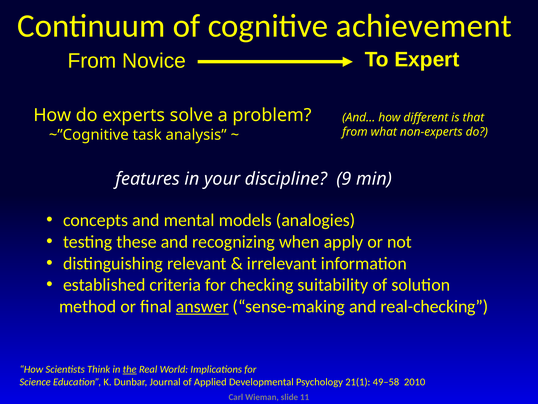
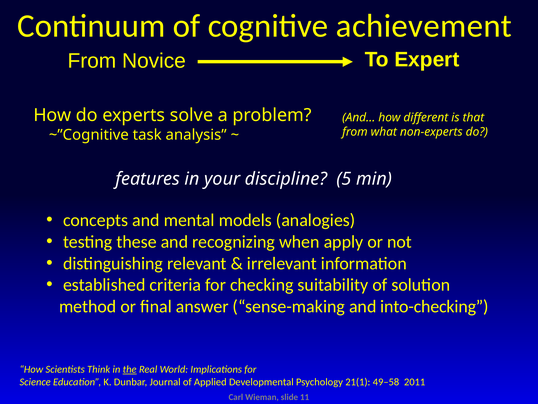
9: 9 -> 5 (344, 179)
answer underline: present -> none (202, 306)
real-checking: real-checking -> into-checking (434, 306)
2010: 2010 -> 2011 (415, 382)
